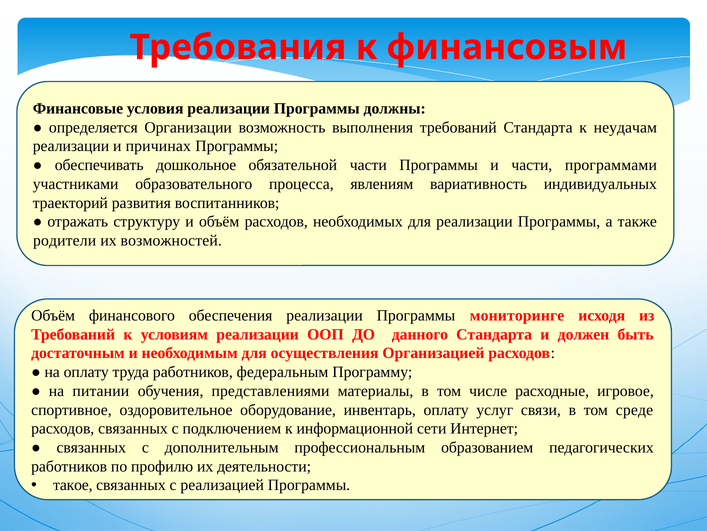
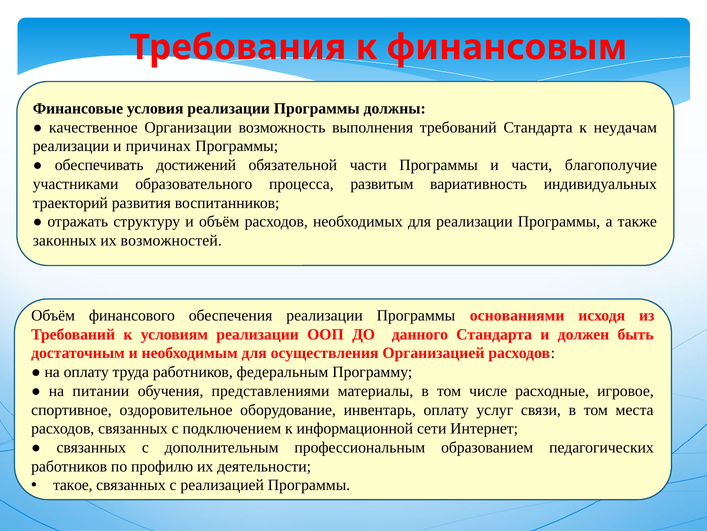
определяется: определяется -> качественное (93, 127)
дошкольное: дошкольное -> достижений (196, 165)
программами: программами -> благополучие (611, 165)
явлениям: явлениям -> развитым (382, 184)
родители: родители -> законных (65, 240)
мониторинге: мониторинге -> основаниями (517, 315)
среде: среде -> места (635, 409)
